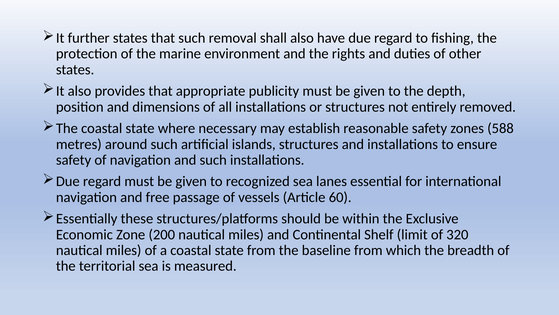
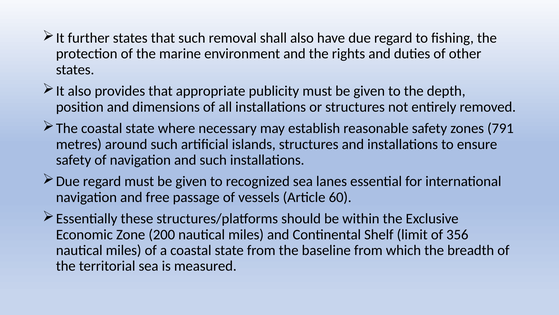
588: 588 -> 791 (501, 128)
320: 320 -> 356 (457, 234)
